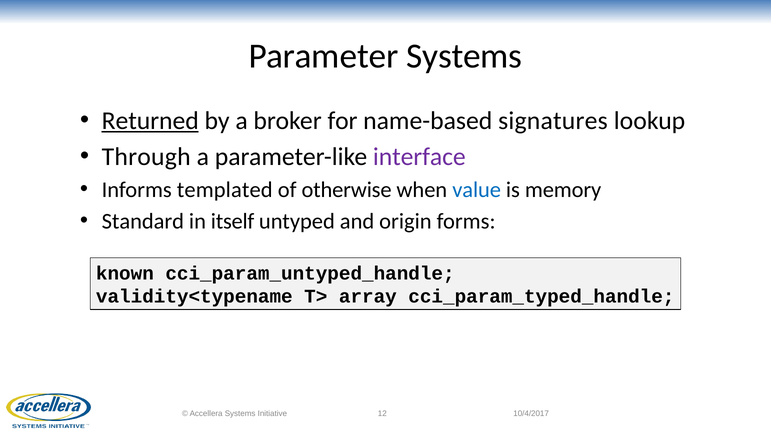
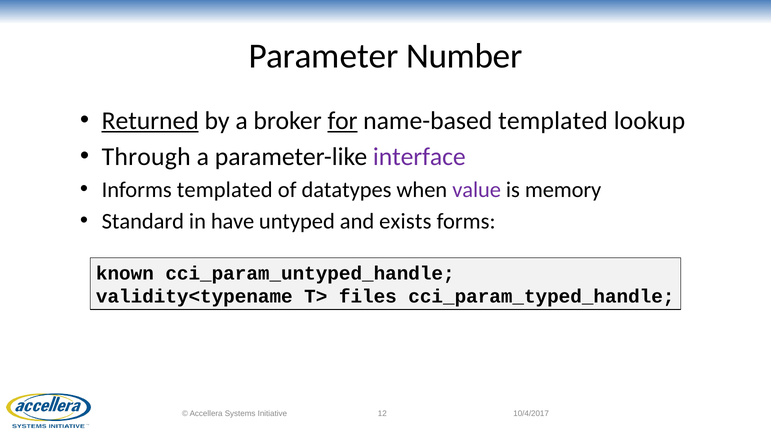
Parameter Systems: Systems -> Number (464, 56)
for underline: none -> present (343, 121)
name-based signatures: signatures -> templated (553, 121)
otherwise: otherwise -> datatypes (346, 190)
value colour: blue -> purple (477, 190)
itself: itself -> have (233, 222)
origin: origin -> exists (405, 222)
array: array -> files (368, 297)
